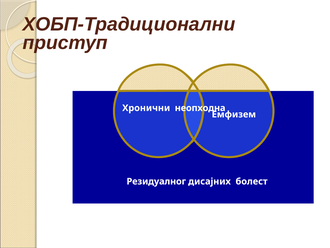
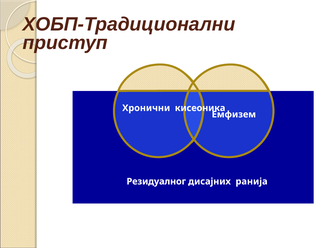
неопходна: неопходна -> кисеоника (200, 108)
болест: болест -> ранија (252, 181)
